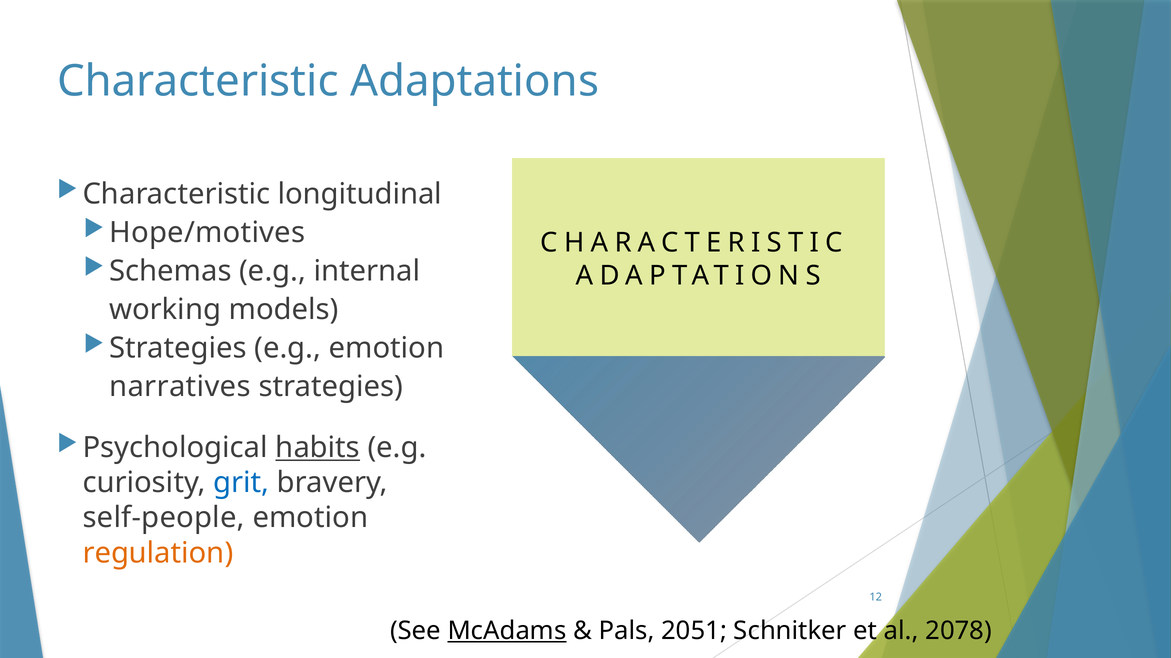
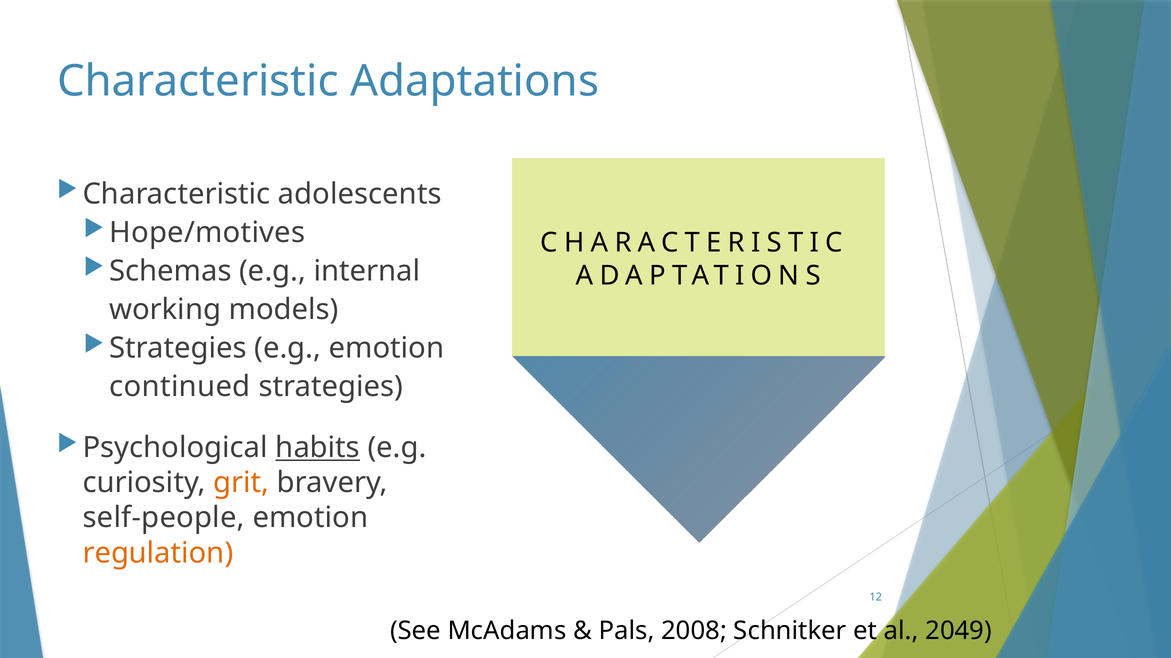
longitudinal: longitudinal -> adolescents (360, 194)
narratives: narratives -> continued (180, 387)
grit colour: blue -> orange (241, 483)
McAdams underline: present -> none (507, 631)
2051: 2051 -> 2008 (694, 631)
2078: 2078 -> 2049 (959, 631)
